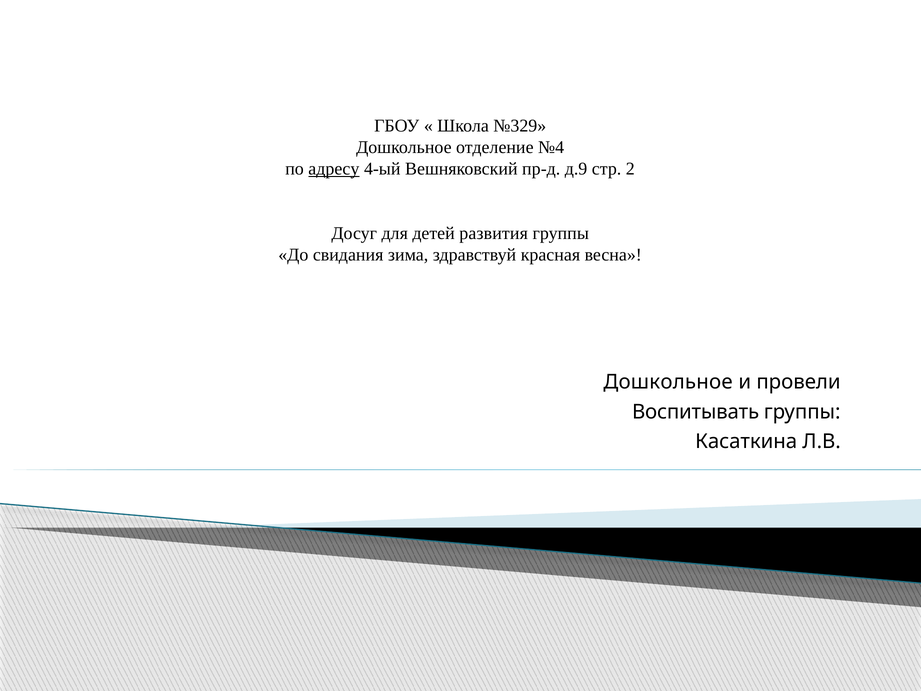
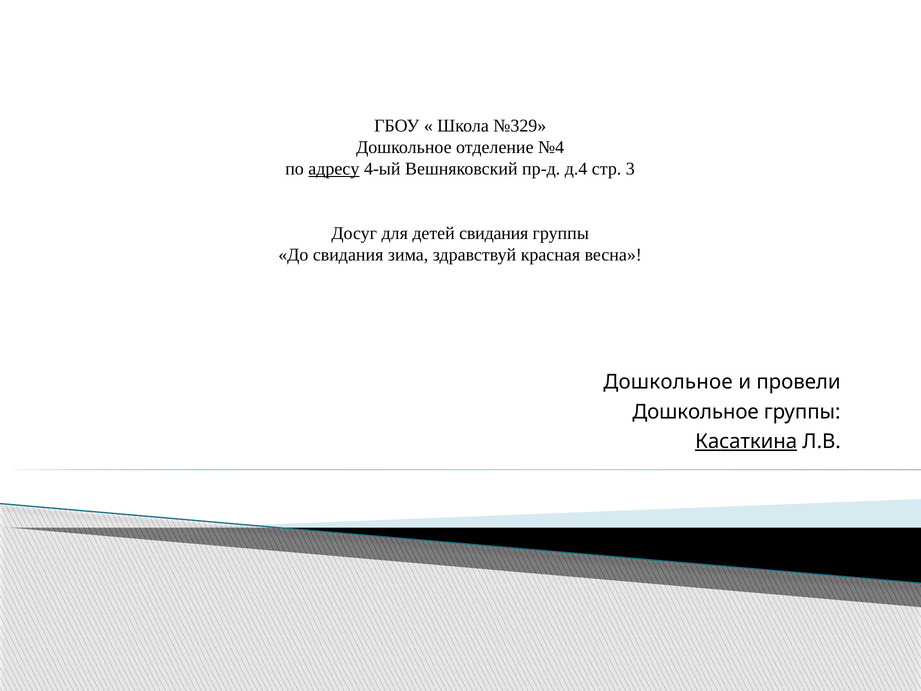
д.9: д.9 -> д.4 (576, 169)
2: 2 -> 3 (630, 169)
детей развития: развития -> свидания (494, 233)
Воспитывать: Воспитывать -> Дошкольное (696, 412)
Касаткина underline: none -> present (746, 441)
